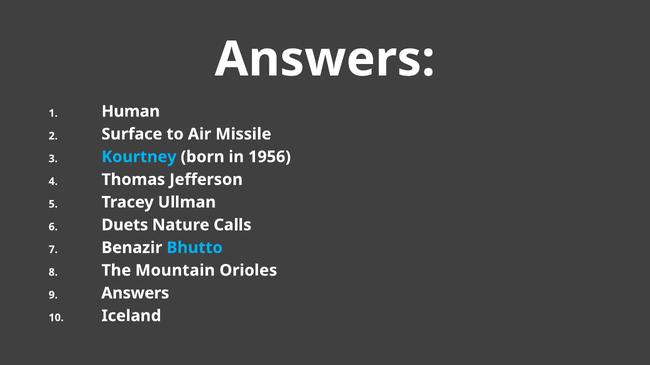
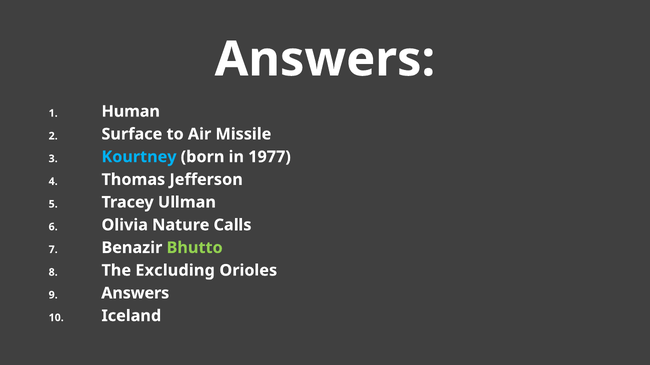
1956: 1956 -> 1977 (270, 157)
Duets: Duets -> Olivia (125, 225)
Bhutto colour: light blue -> light green (195, 248)
Mountain: Mountain -> Excluding (175, 271)
